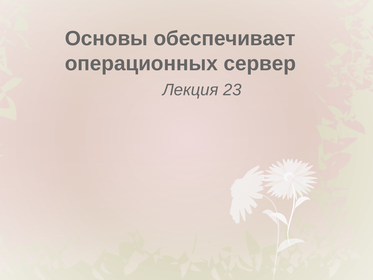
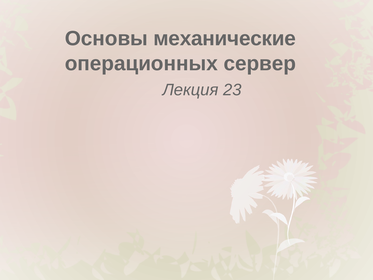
обеспечивает: обеспечивает -> механические (225, 39)
